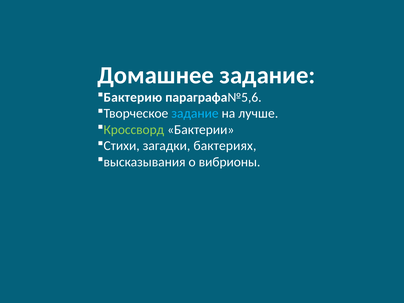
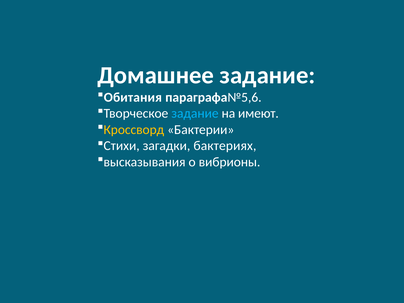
Бактерию: Бактерию -> Обитания (133, 97)
лучше: лучше -> имеют (258, 113)
Кроссворд colour: light green -> yellow (134, 130)
